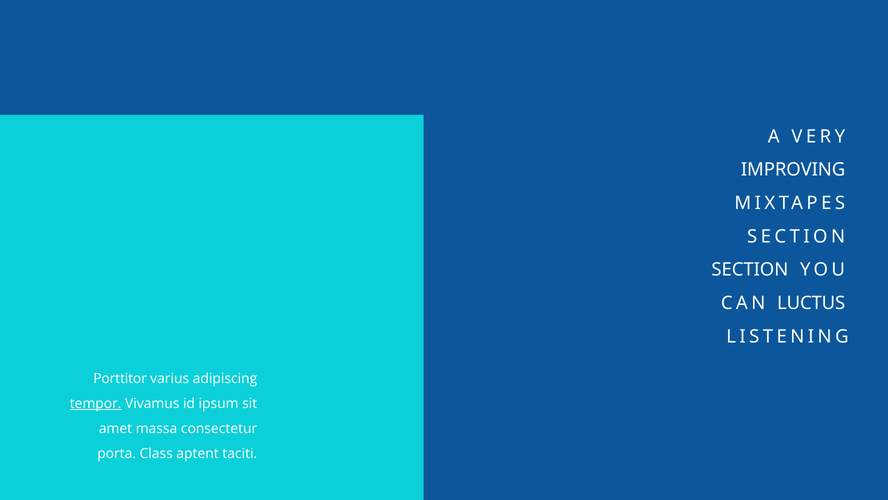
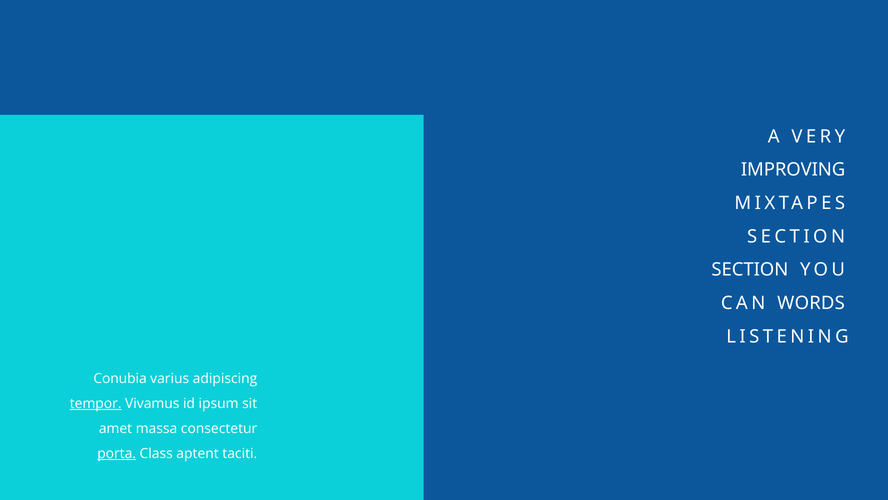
LUCTUS: LUCTUS -> WORDS (811, 303)
Porttitor: Porttitor -> Conubia (120, 378)
porta underline: none -> present (117, 453)
